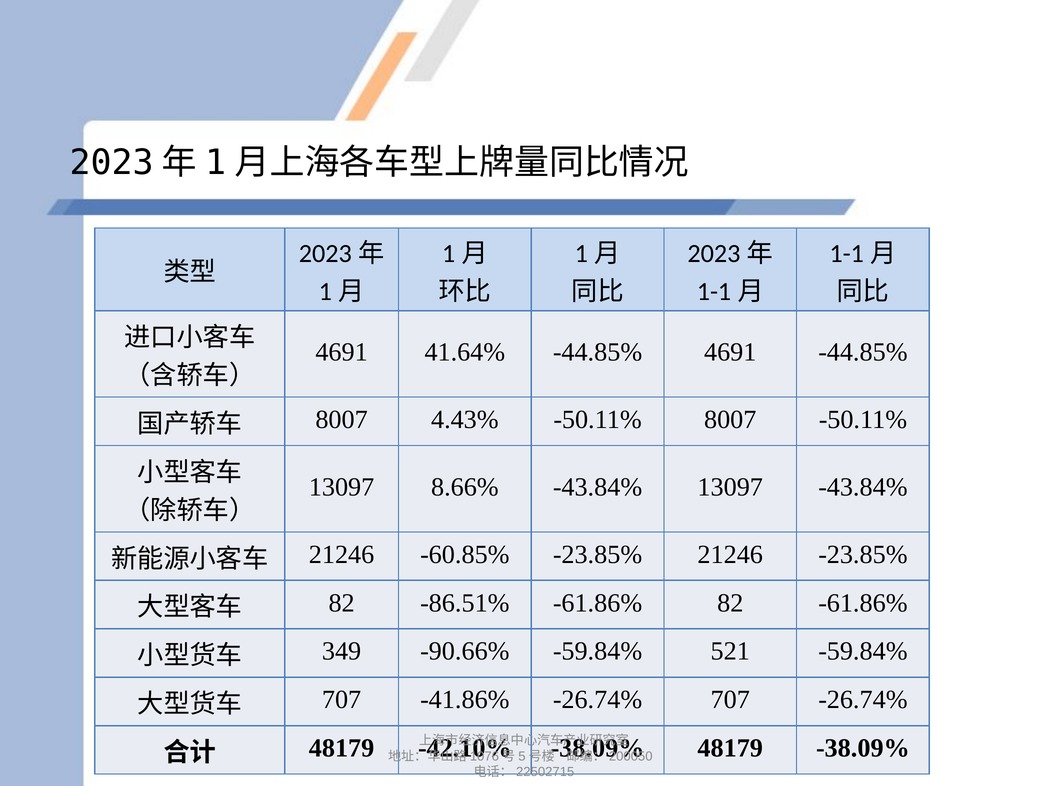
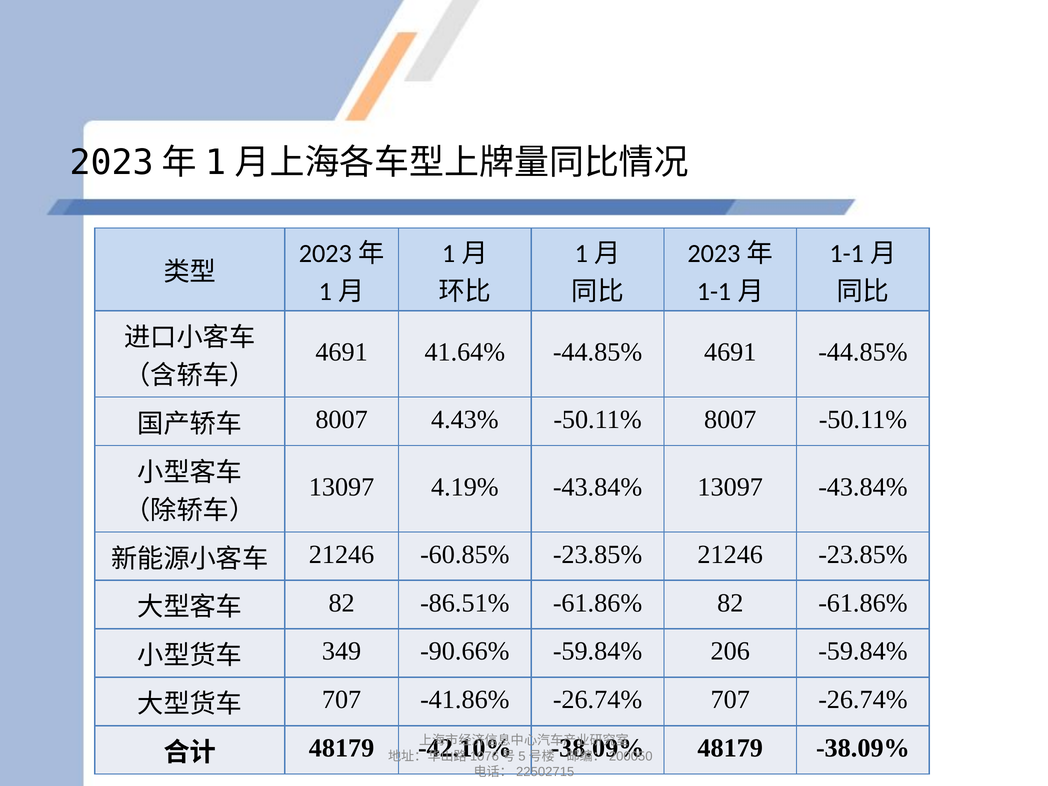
8.66%: 8.66% -> 4.19% (465, 487)
521: 521 -> 206 (730, 651)
